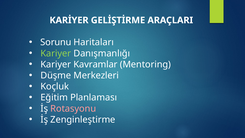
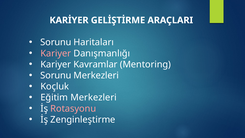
Kariyer colour: light green -> pink (56, 53)
Düşme: Düşme -> Sorunu (56, 75)
Eğitim Planlaması: Planlaması -> Merkezleri (94, 97)
